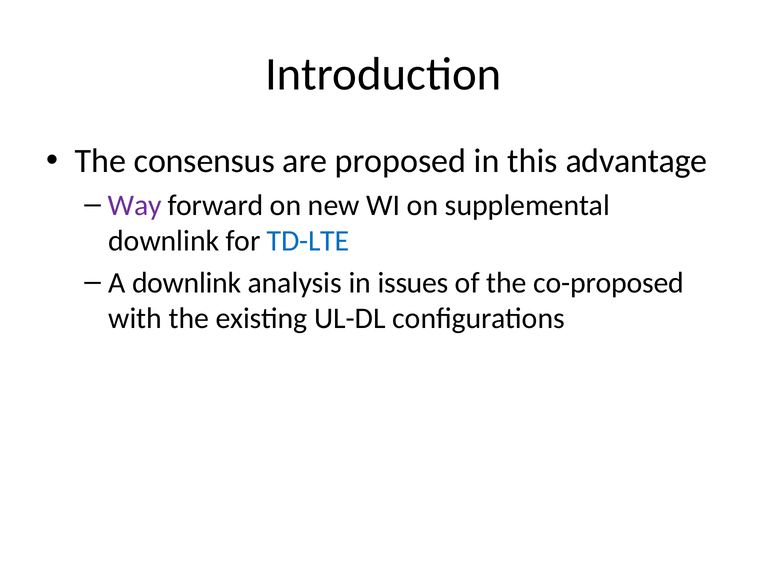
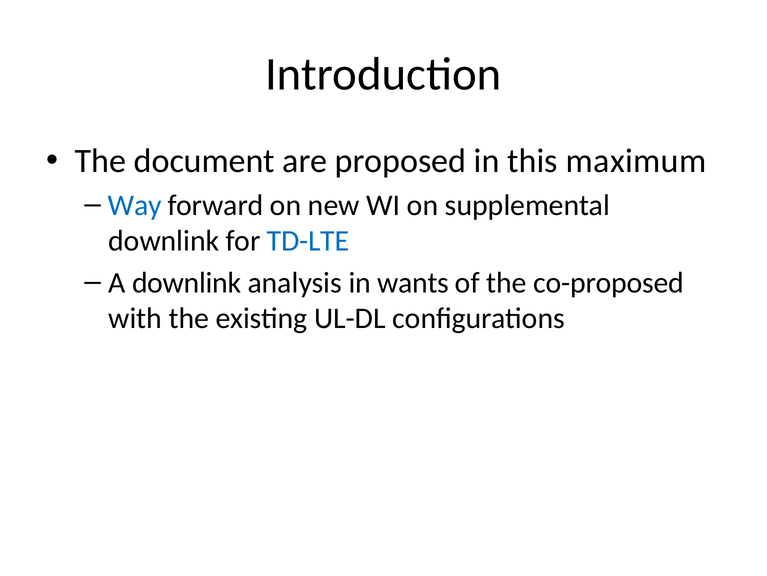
consensus: consensus -> document (204, 161)
advantage: advantage -> maximum (636, 161)
Way colour: purple -> blue (135, 205)
issues: issues -> wants (413, 282)
